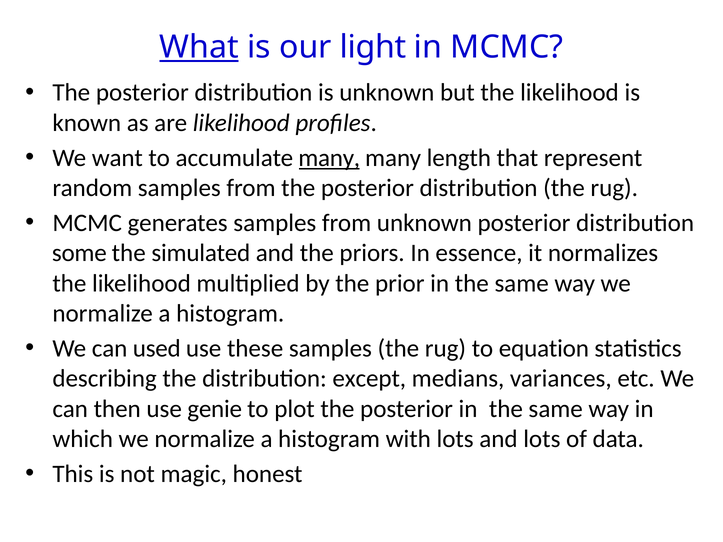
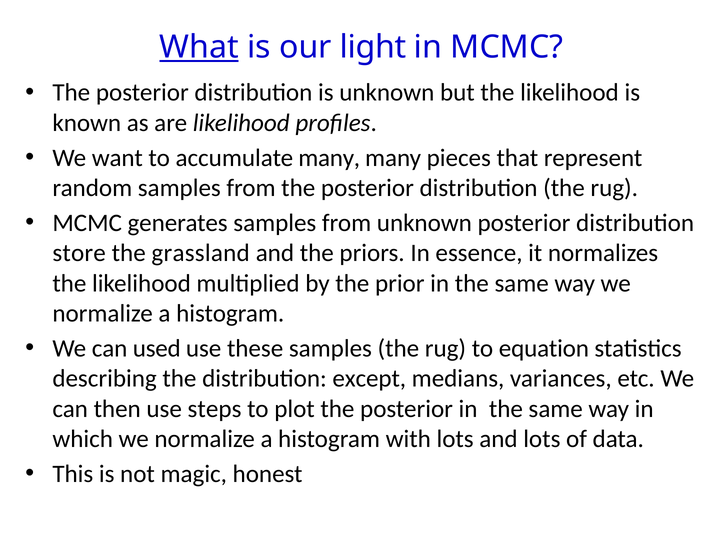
many underline: present -> none (329, 158)
length: length -> pieces (459, 158)
some: some -> store (79, 253)
simulated: simulated -> grassland (201, 253)
genie: genie -> steps (215, 409)
